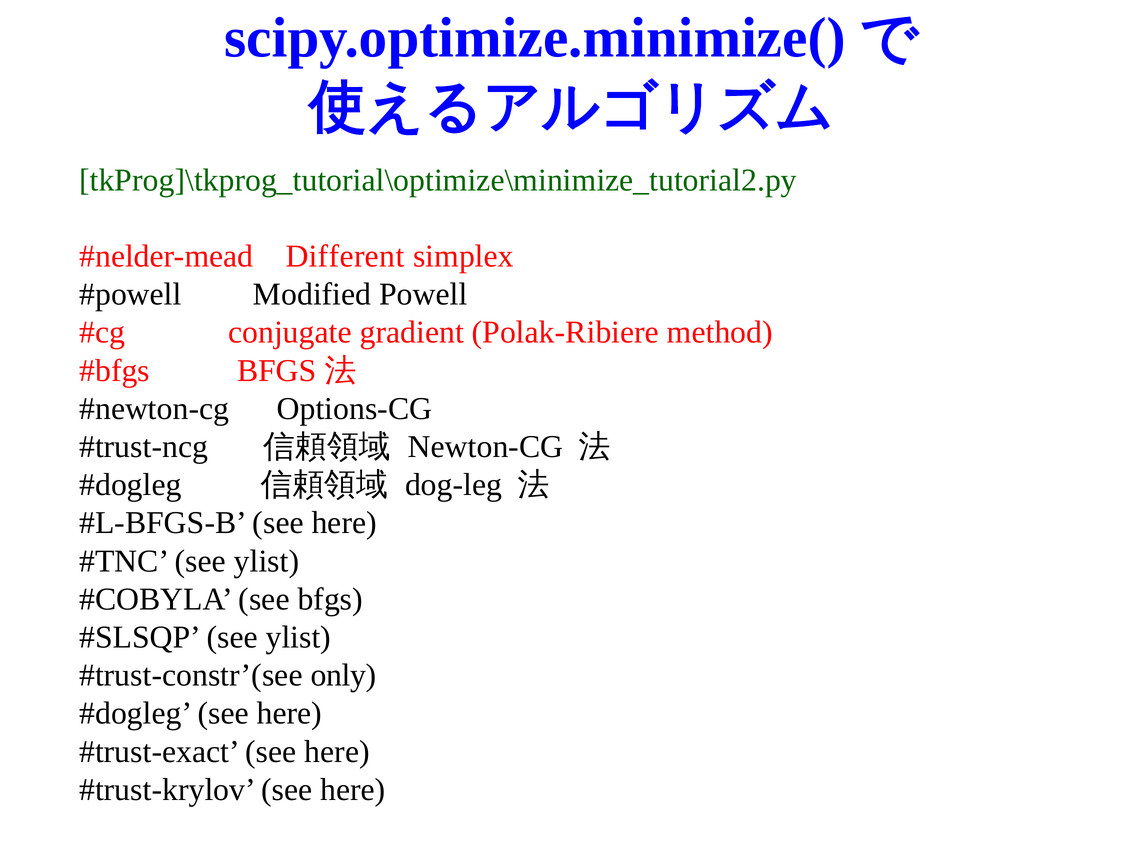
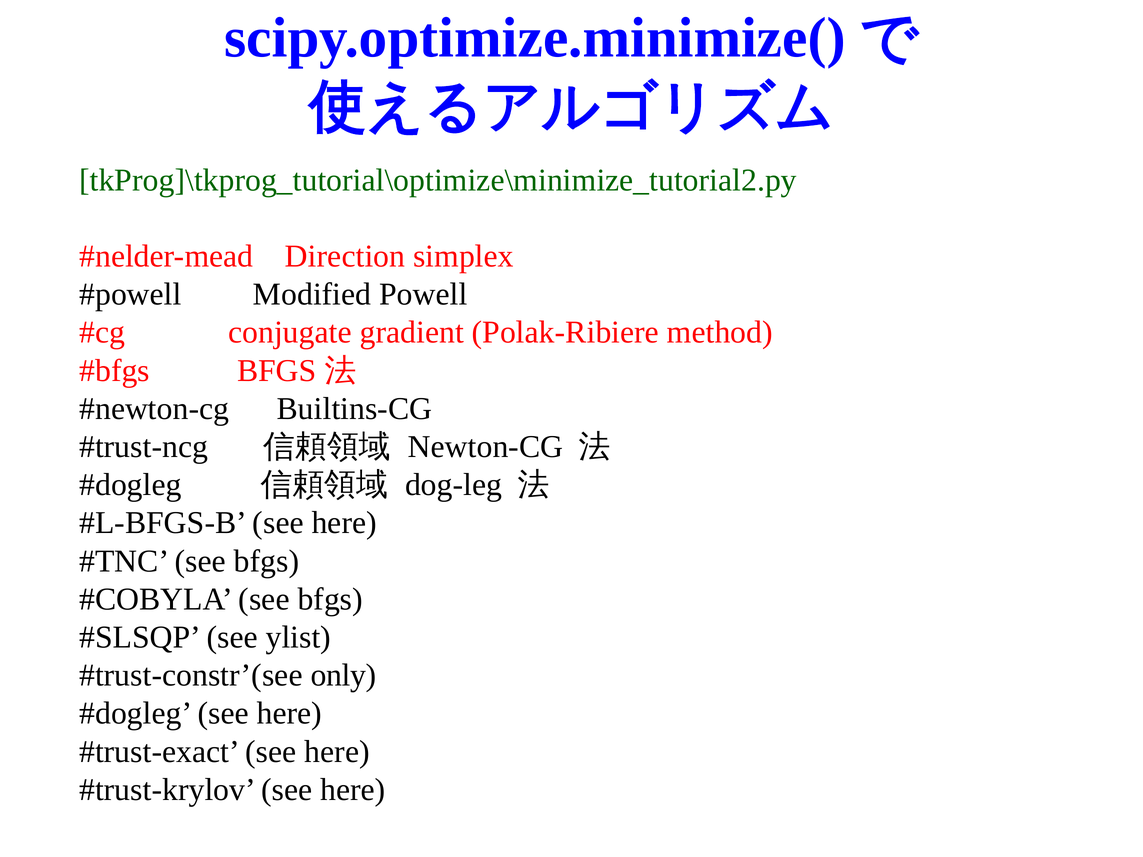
Different: Different -> Direction (345, 256)
Options-CG: Options-CG -> Builtins-CG (354, 409)
ylist: ylist -> bfgs (267, 561)
